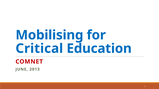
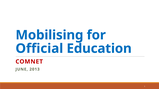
Critical: Critical -> Official (39, 49)
